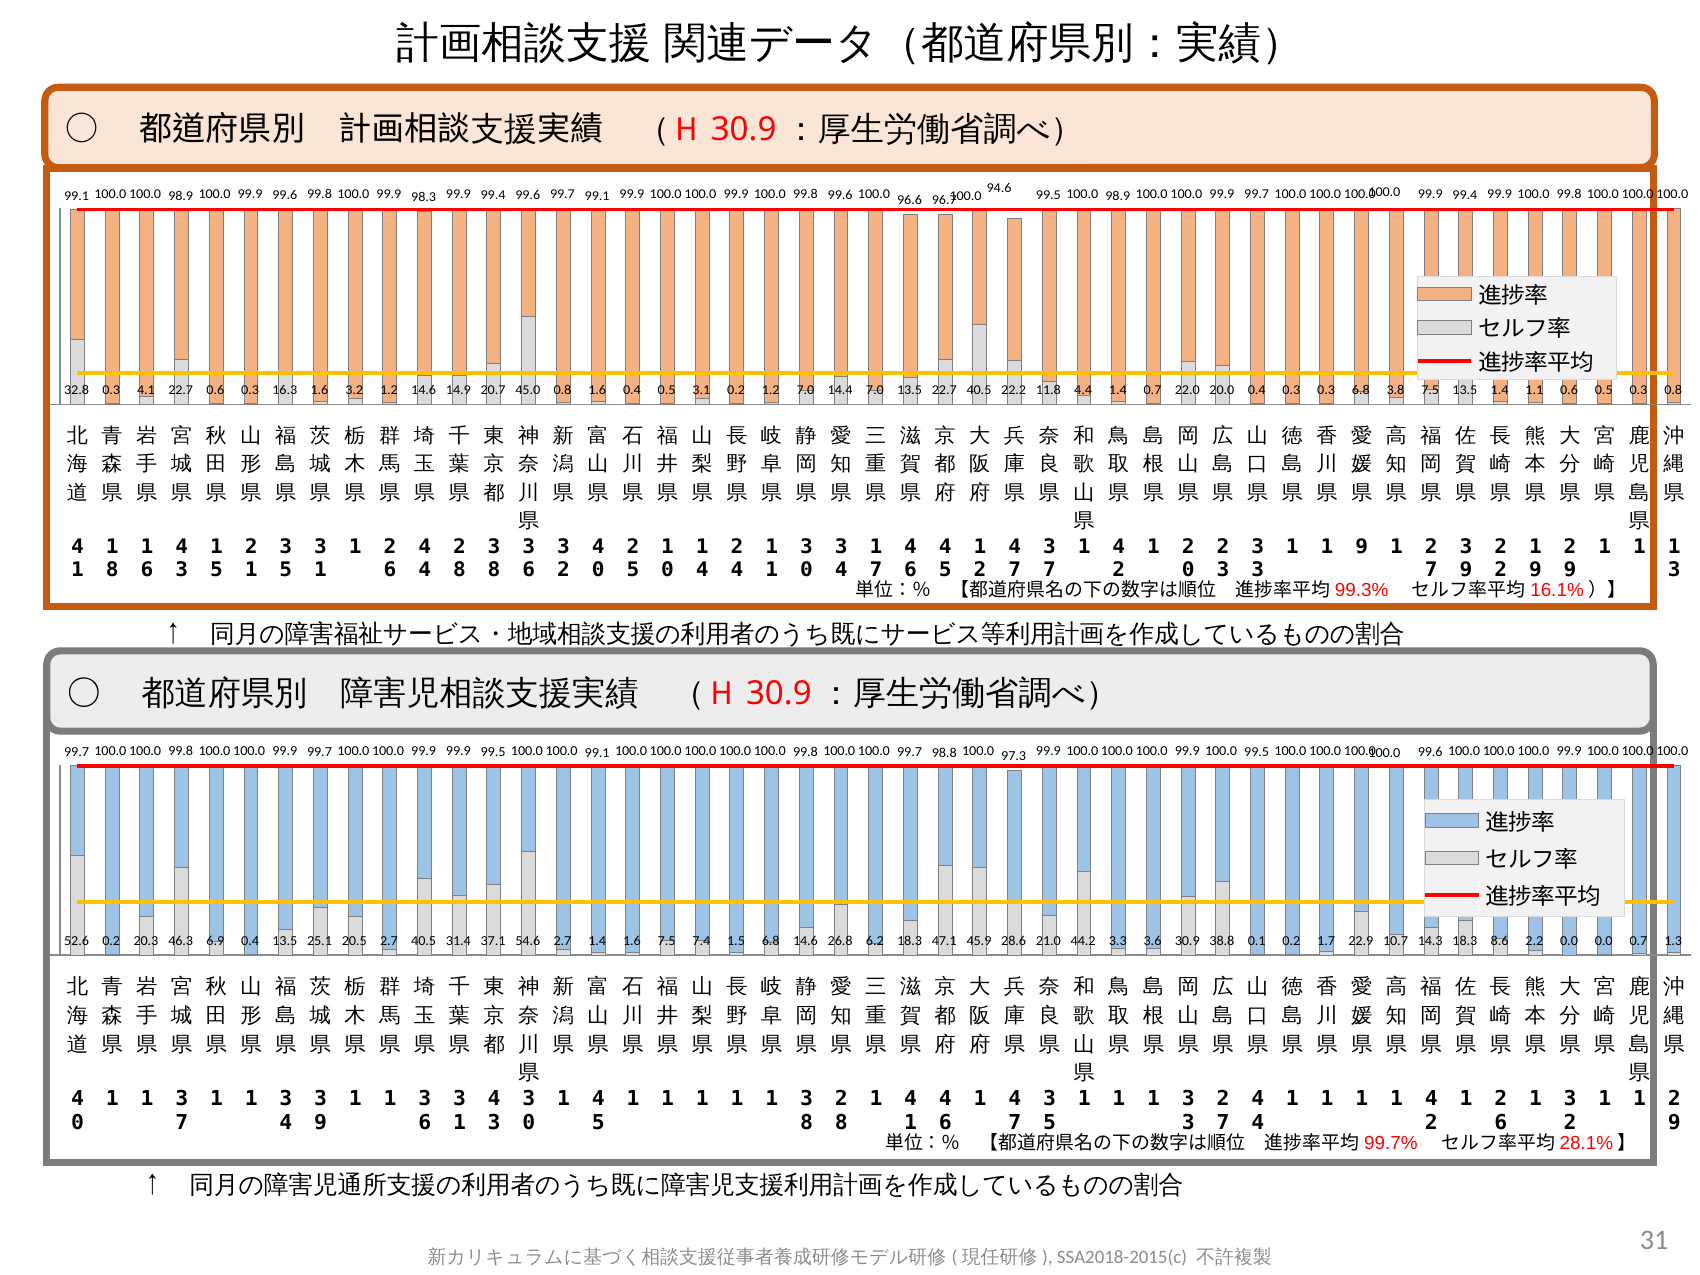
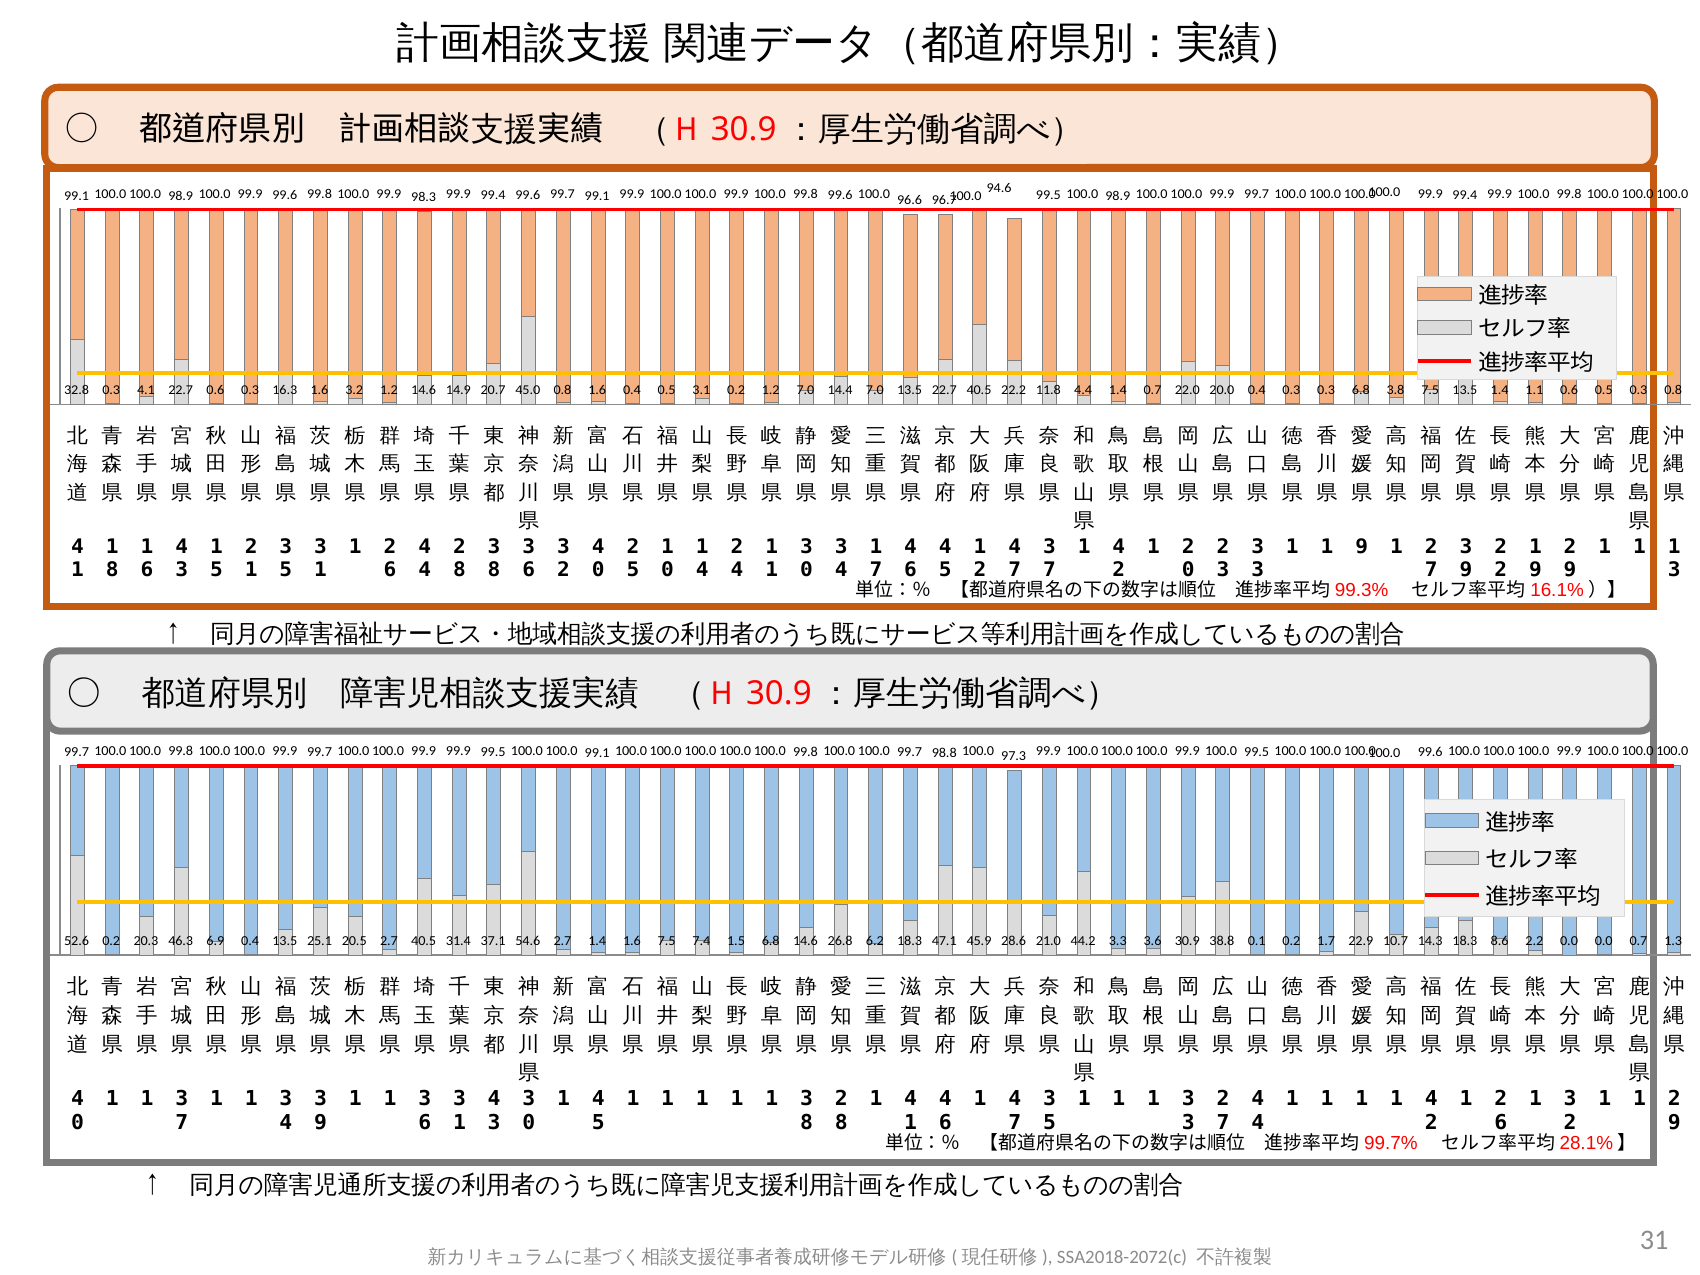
SSA2018-2015(c: SSA2018-2015(c -> SSA2018-2072(c (1122, 1257)
